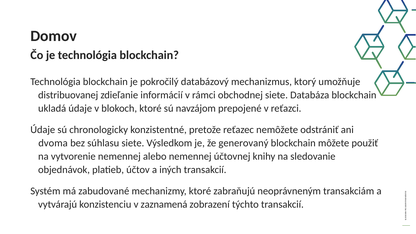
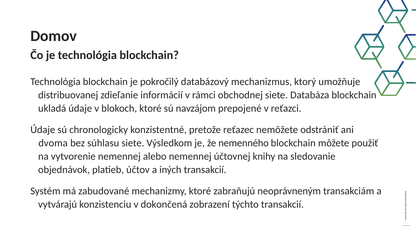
generovaný: generovaný -> nemenného (244, 143)
zaznamená: zaznamená -> dokončená (164, 204)
